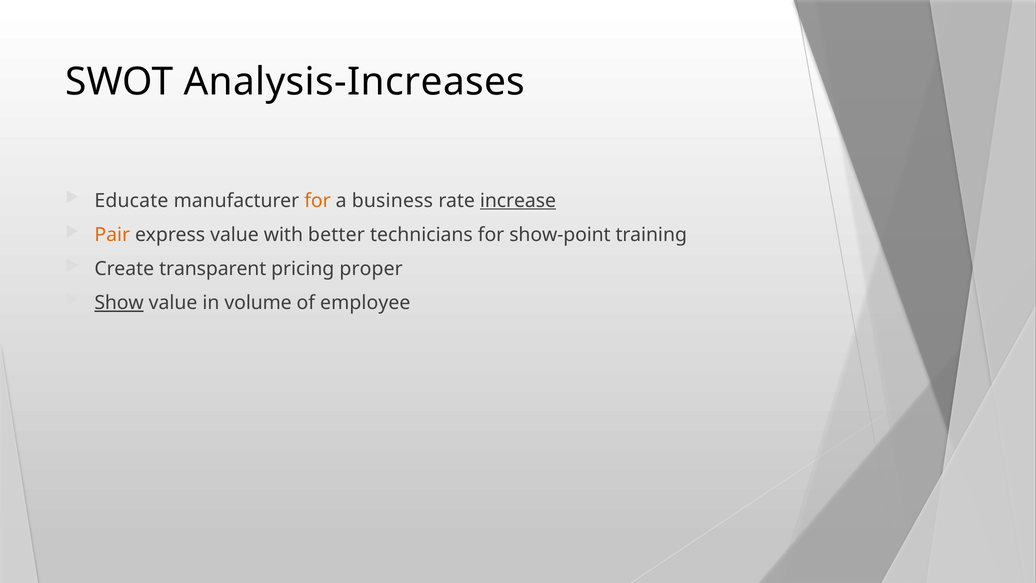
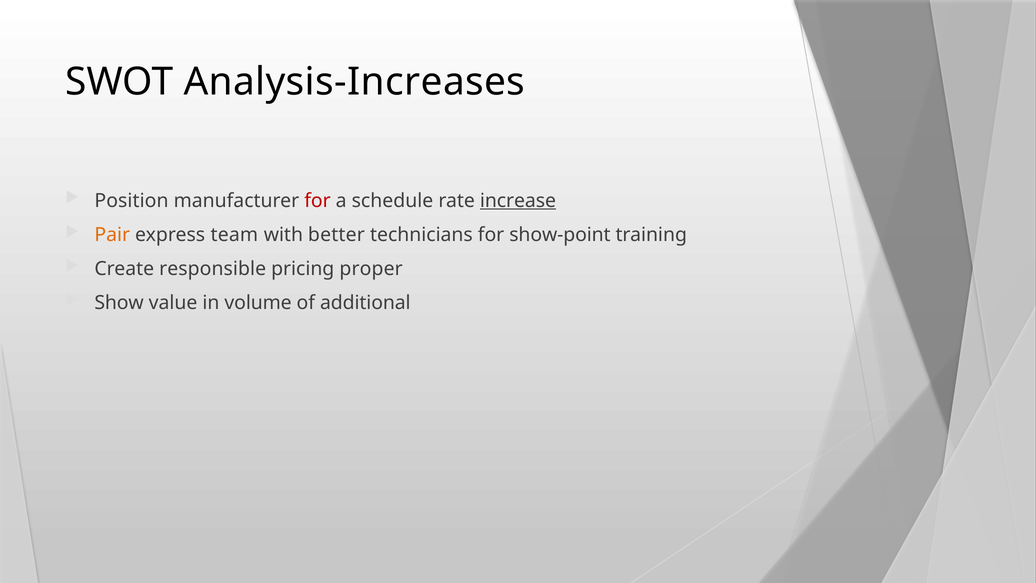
Educate: Educate -> Position (132, 201)
for colour: orange -> red (317, 201)
business: business -> schedule (392, 201)
express value: value -> team (234, 235)
transparent: transparent -> responsible (213, 269)
Show underline: present -> none (119, 303)
employee: employee -> additional (365, 303)
